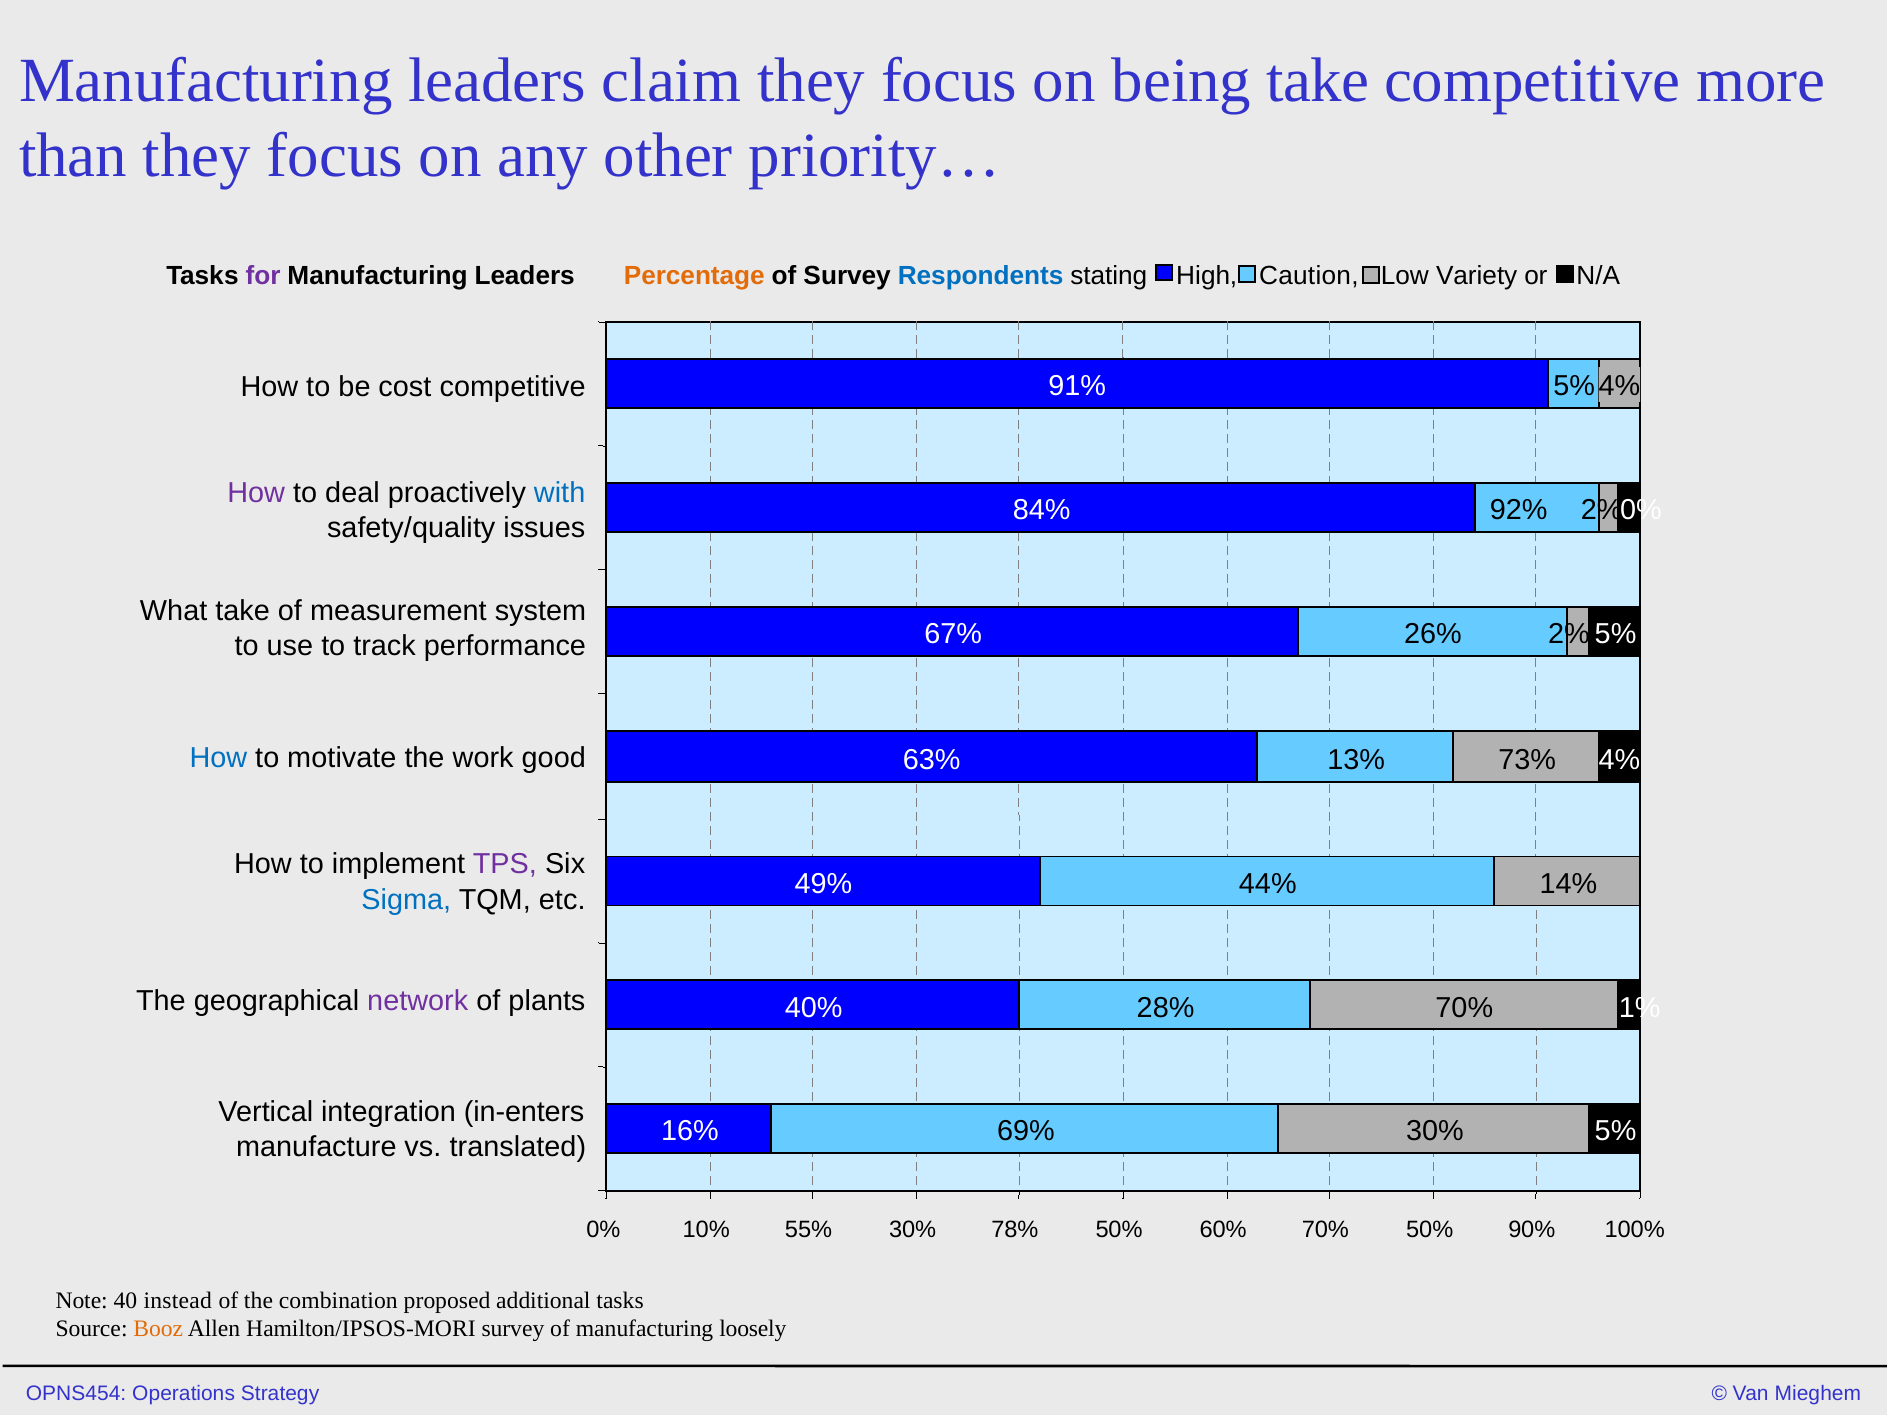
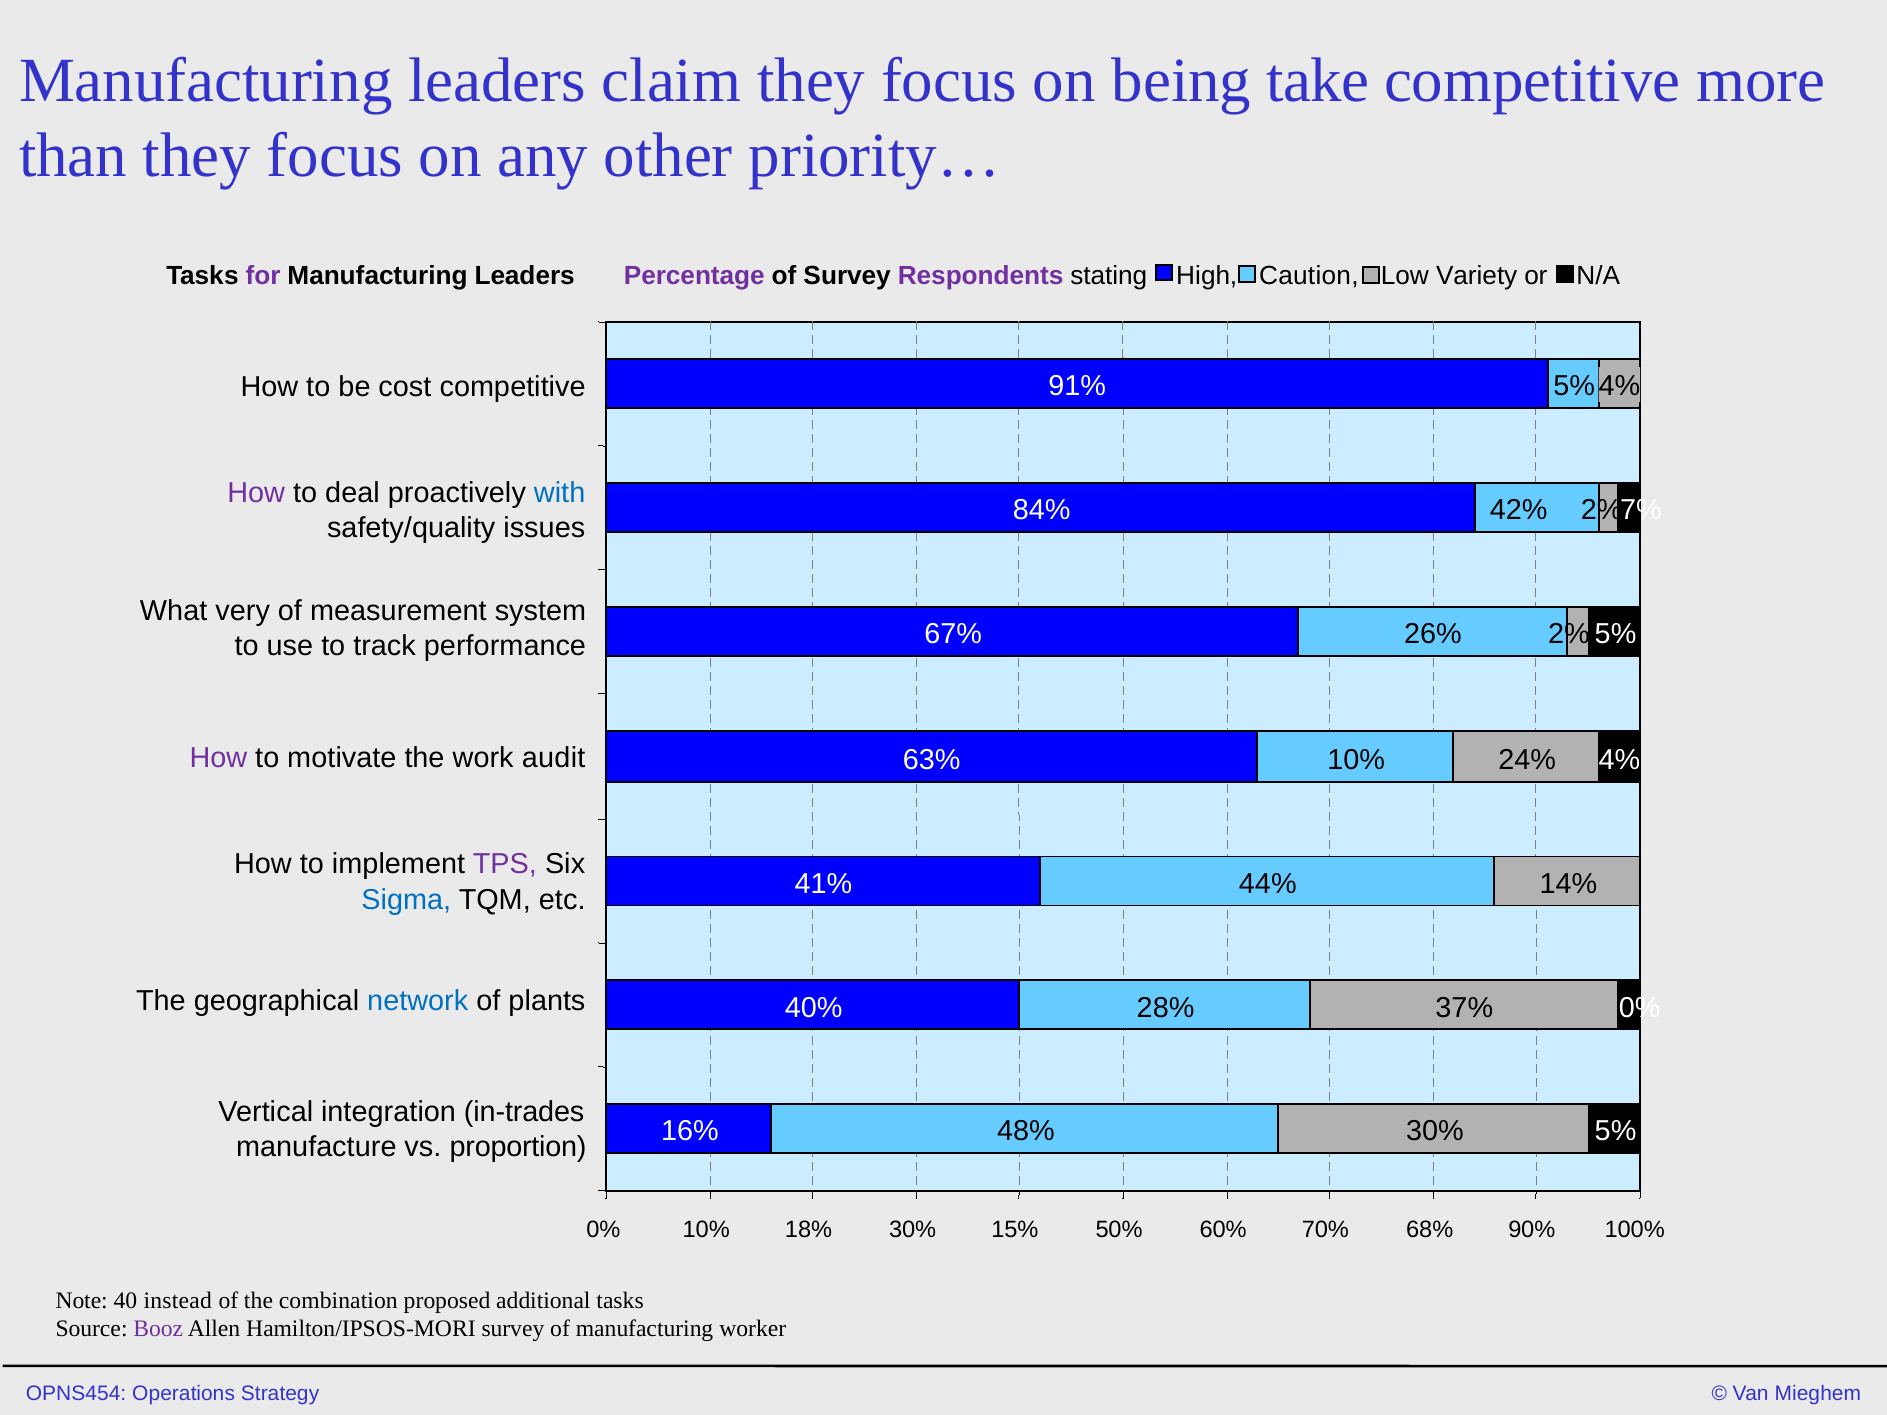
Percentage colour: orange -> purple (694, 276)
Respondents colour: blue -> purple (981, 276)
92%: 92% -> 42% (1519, 510)
0%: 0% -> 7% (1641, 510)
What take: take -> very (243, 611)
How colour: blue -> purple (218, 758)
good: good -> audit (554, 758)
13%: 13% -> 10% (1356, 760)
73%: 73% -> 24% (1527, 760)
49%: 49% -> 41% (824, 884)
network colour: purple -> blue (418, 1001)
70%: 70% -> 37% (1464, 1008)
1%: 1% -> 0% (1640, 1008)
in-enters: in-enters -> in-trades (524, 1112)
69%: 69% -> 48% (1026, 1132)
translated: translated -> proportion (518, 1148)
55%: 55% -> 18% (809, 1230)
78%: 78% -> 15% (1015, 1230)
70% 50%: 50% -> 68% (1430, 1230)
Booz colour: orange -> purple (158, 1329)
loosely: loosely -> worker (753, 1329)
